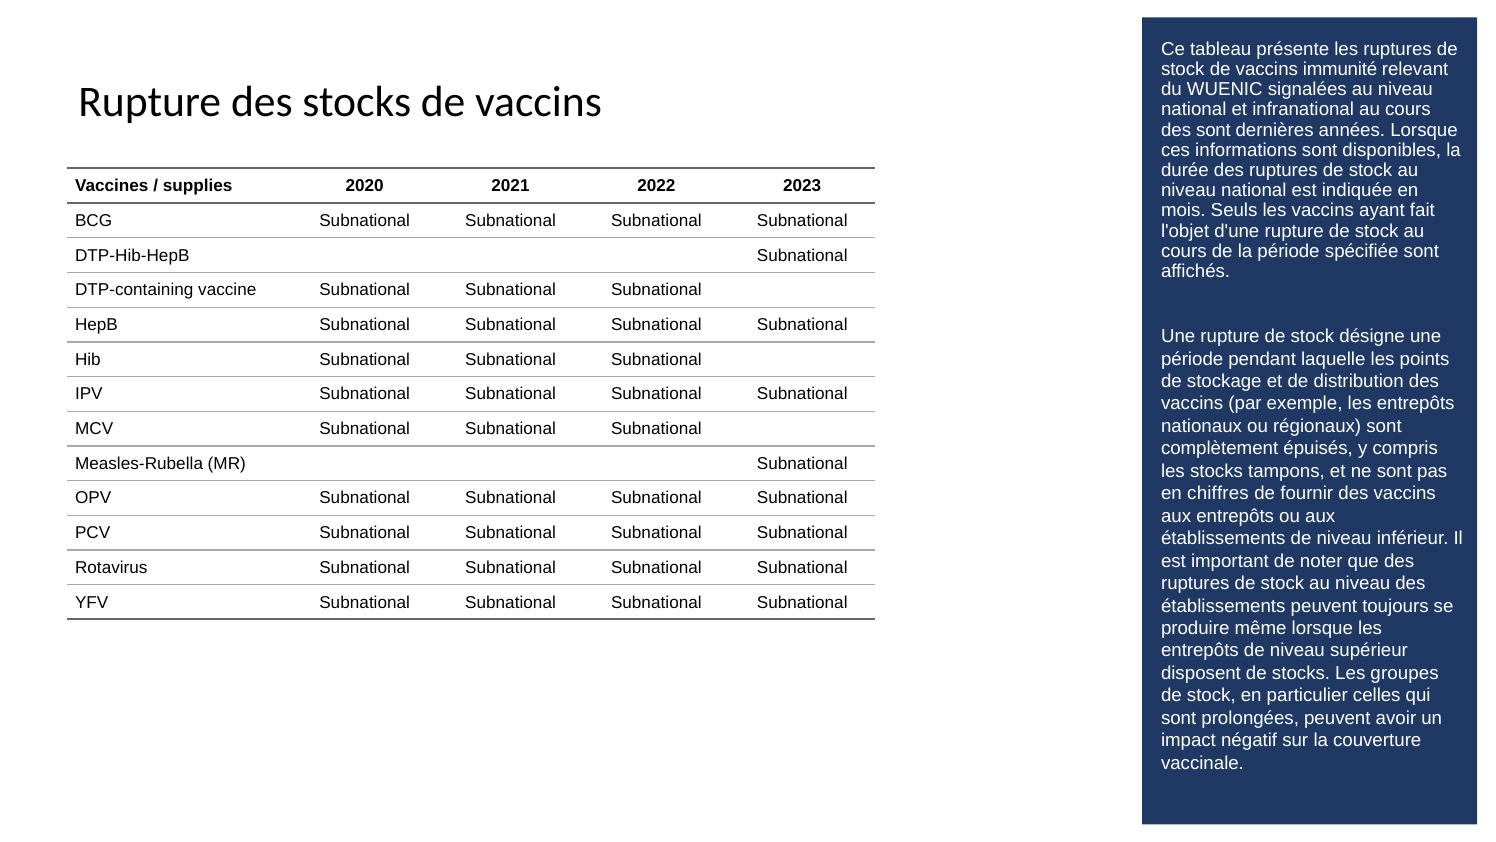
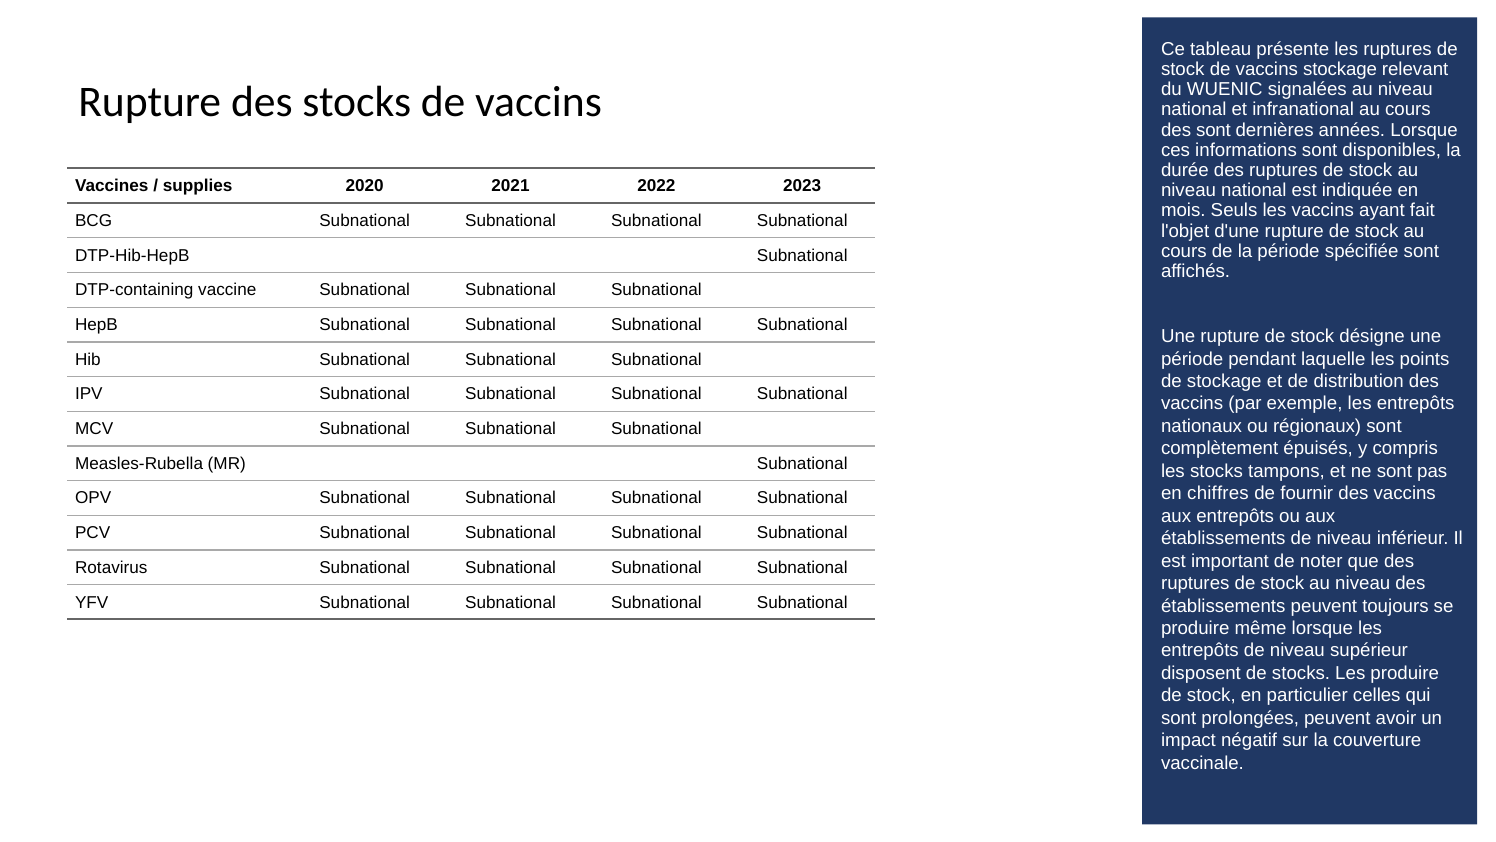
vaccins immunité: immunité -> stockage (1340, 69)
Les groupes: groupes -> produire (1405, 673)
